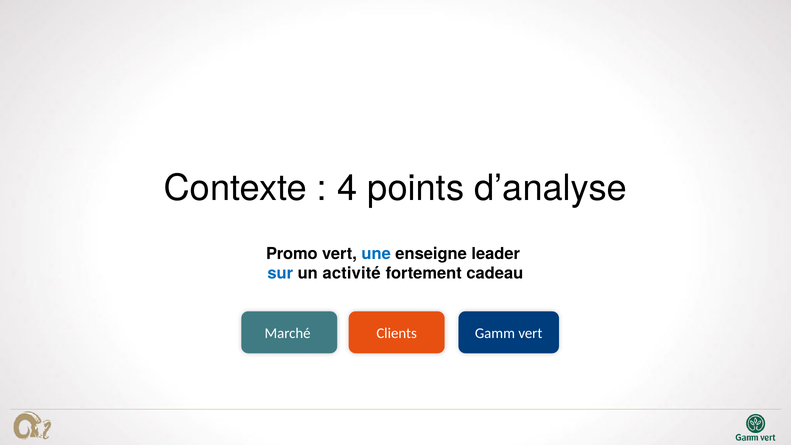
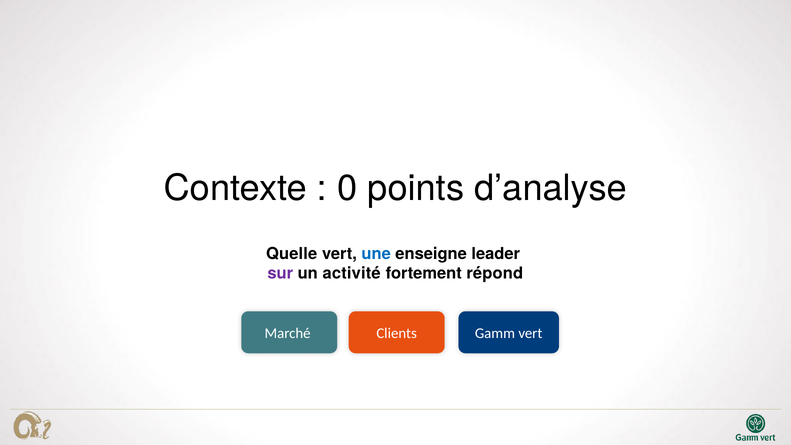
4: 4 -> 0 (347, 188)
Promo: Promo -> Quelle (292, 254)
sur colour: blue -> purple (280, 273)
cadeau: cadeau -> répond (495, 273)
